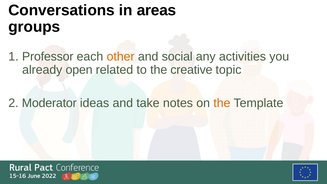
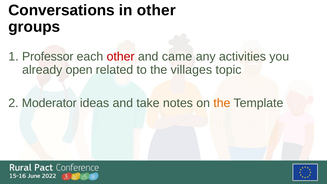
in areas: areas -> other (156, 10)
other colour: orange -> red (121, 56)
social: social -> came (177, 56)
creative: creative -> villages (191, 70)
